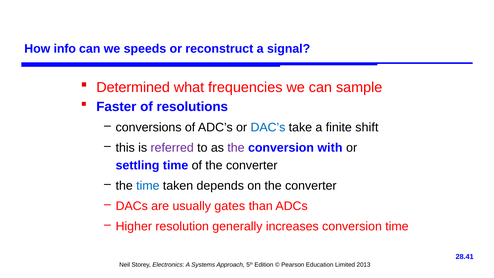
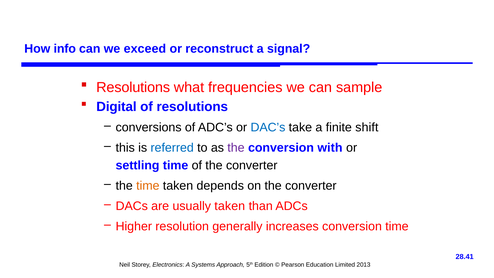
speeds: speeds -> exceed (145, 49)
Determined: Determined -> Resolutions (133, 87)
Faster: Faster -> Digital (116, 107)
referred colour: purple -> blue (172, 148)
time colour: blue -> orange (148, 186)
usually gates: gates -> taken (230, 206)
